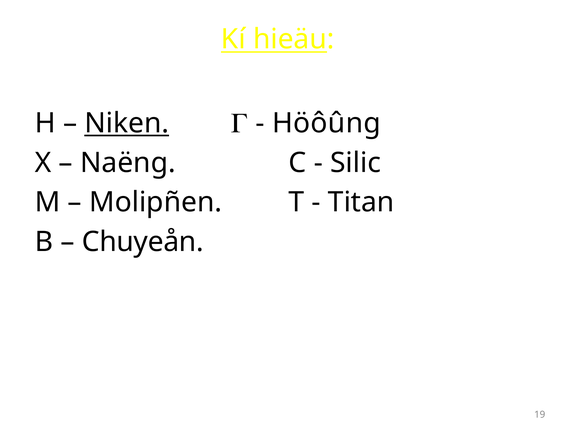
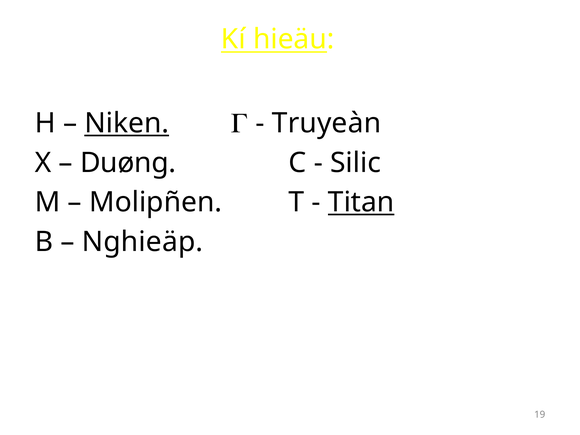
Höôûng: Höôûng -> Truyeàn (326, 123)
Naëng: Naëng -> Duøng (128, 163)
Titan underline: none -> present (361, 202)
Chuyeån: Chuyeån -> Nghieäp (142, 242)
